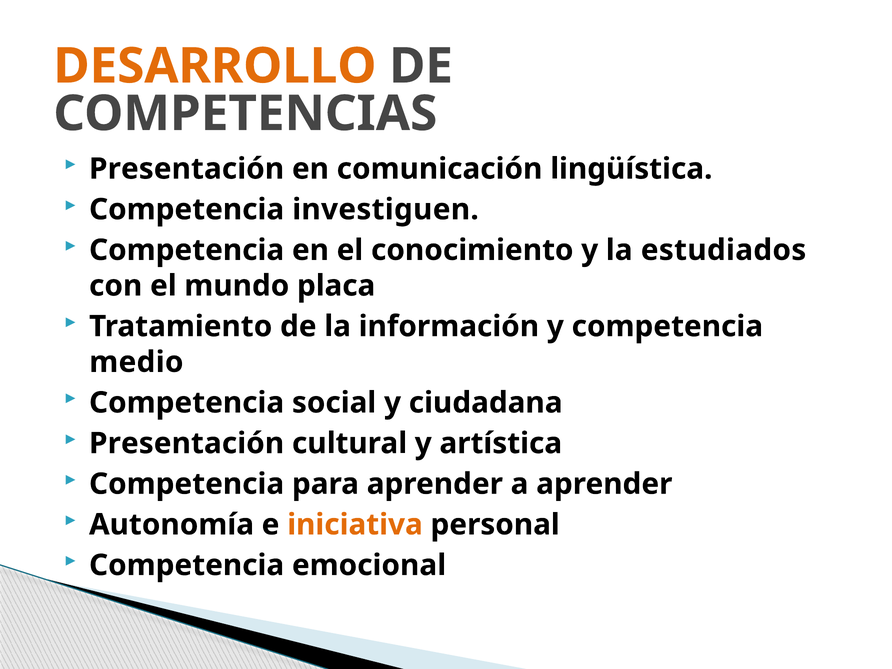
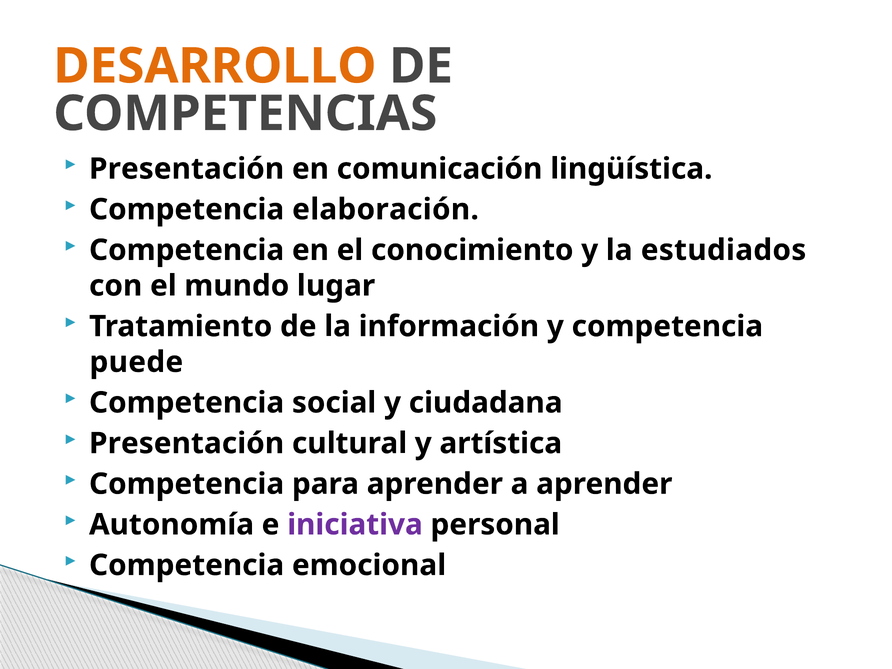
investiguen: investiguen -> elaboración (385, 209)
placa: placa -> lugar (336, 286)
medio: medio -> puede (136, 362)
iniciativa colour: orange -> purple (355, 525)
